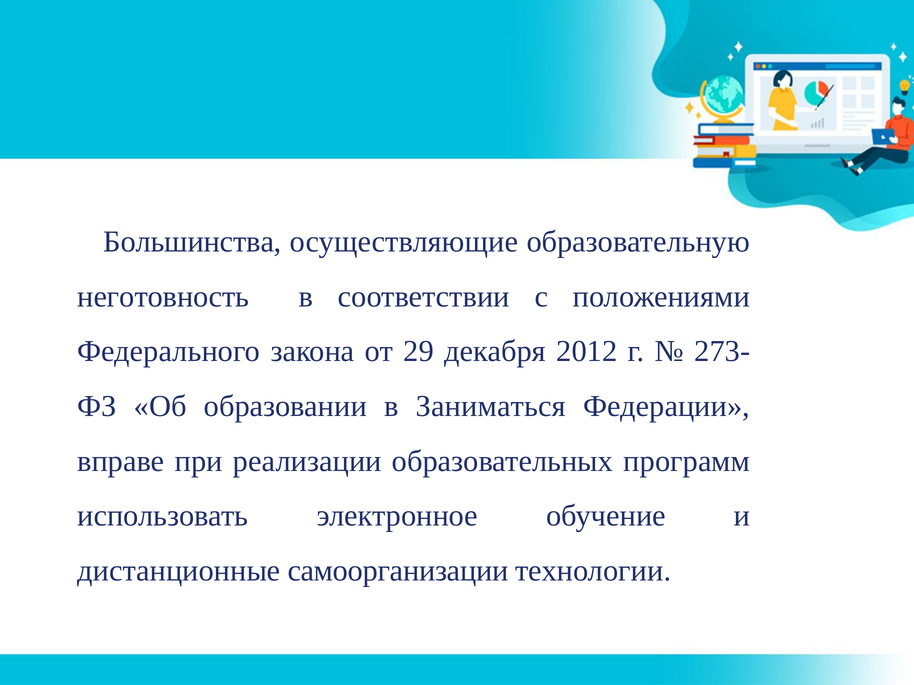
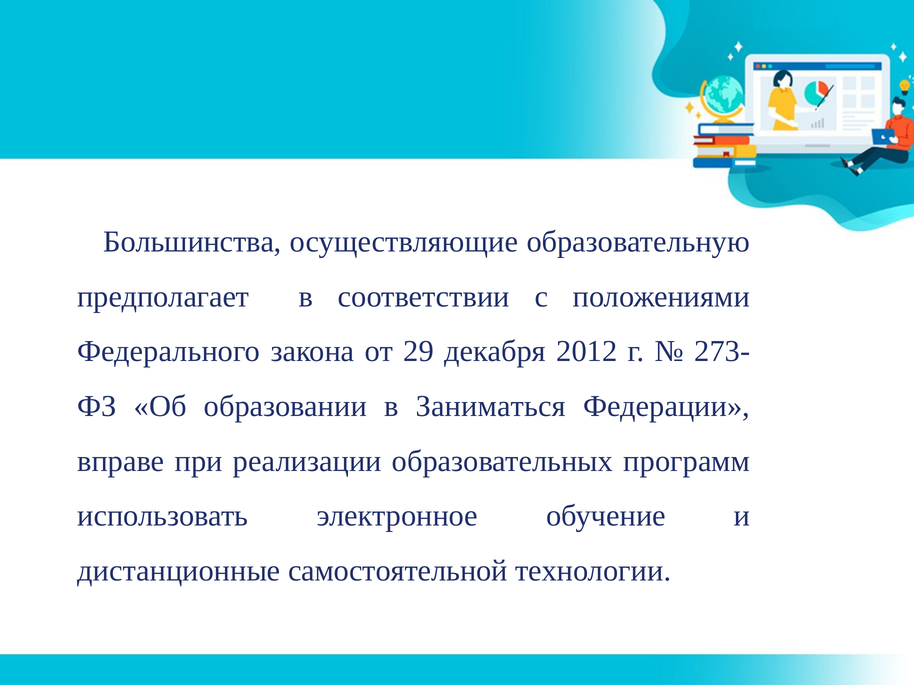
неготовность: неготовность -> предполагает (163, 297)
самоорганизации: самоорганизации -> самостоятельной (398, 571)
